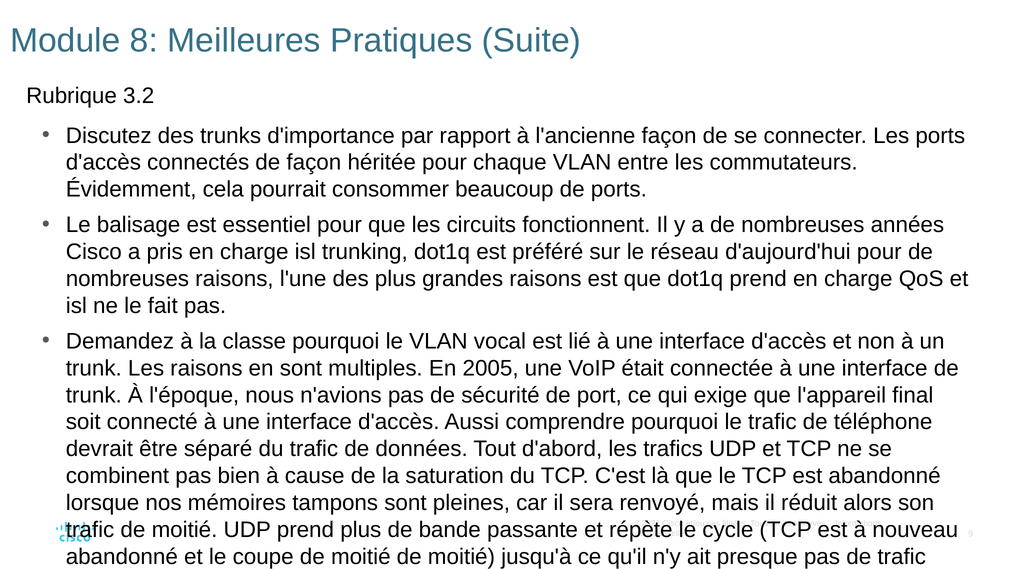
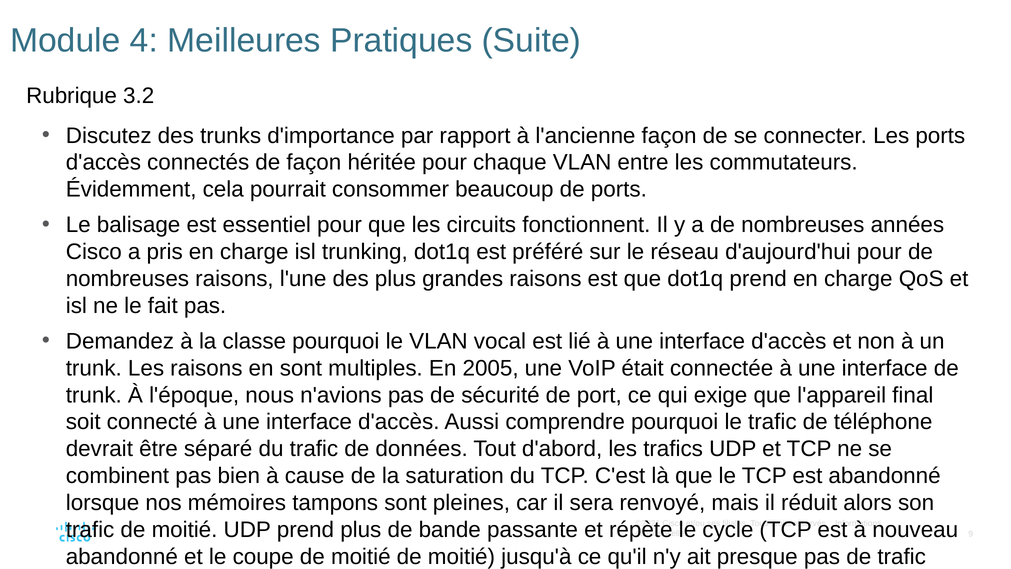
8: 8 -> 4 (144, 41)
